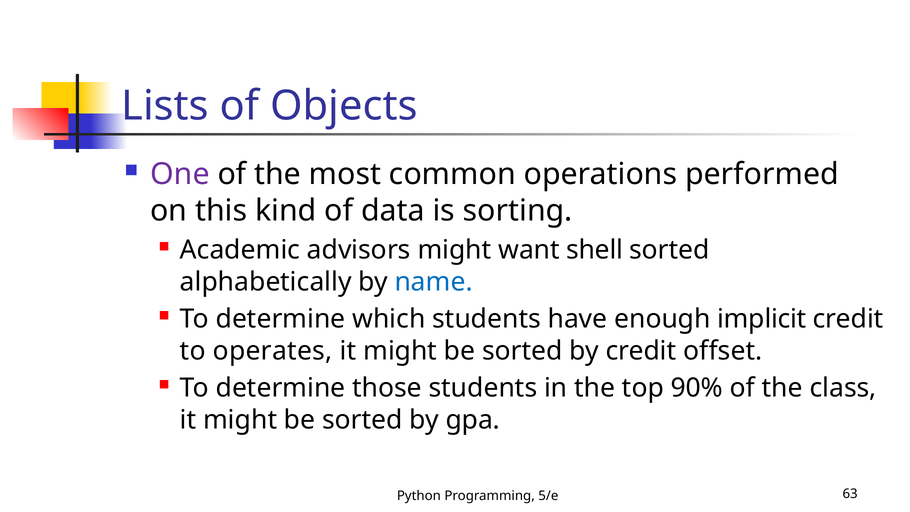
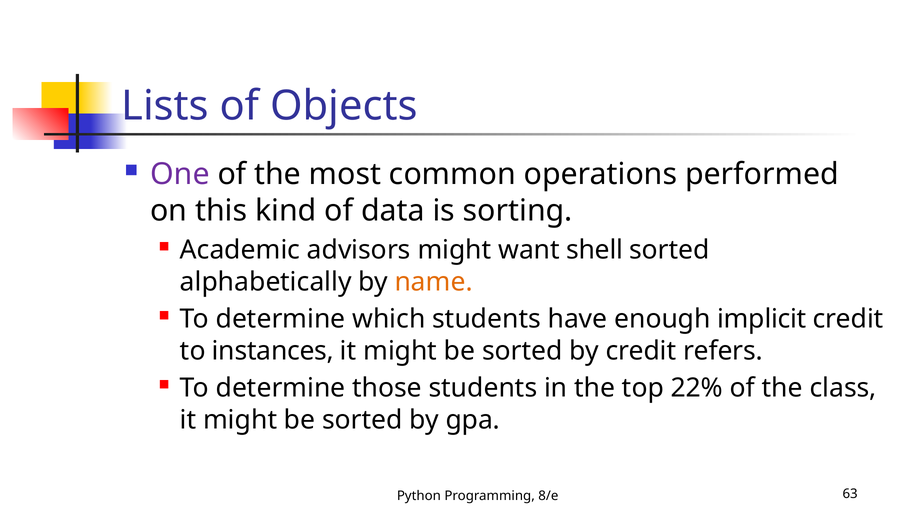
name colour: blue -> orange (434, 282)
operates: operates -> instances (273, 351)
offset: offset -> refers (723, 351)
90%: 90% -> 22% (697, 388)
5/e: 5/e -> 8/e (548, 496)
